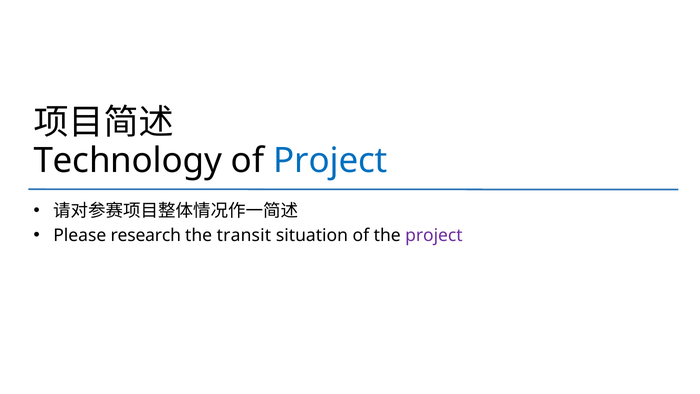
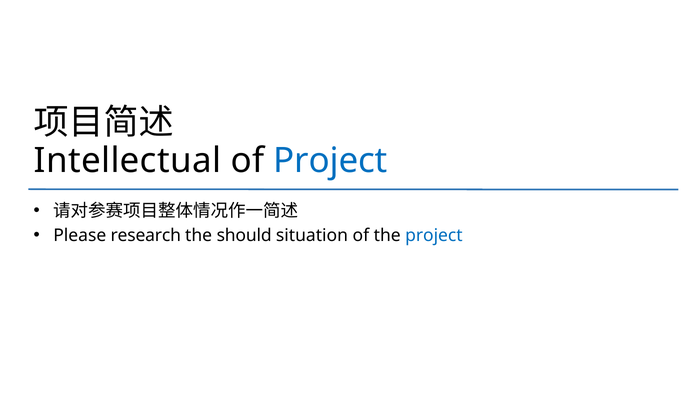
Technology: Technology -> Intellectual (128, 161)
transit: transit -> should (244, 236)
project colour: purple -> blue (434, 236)
